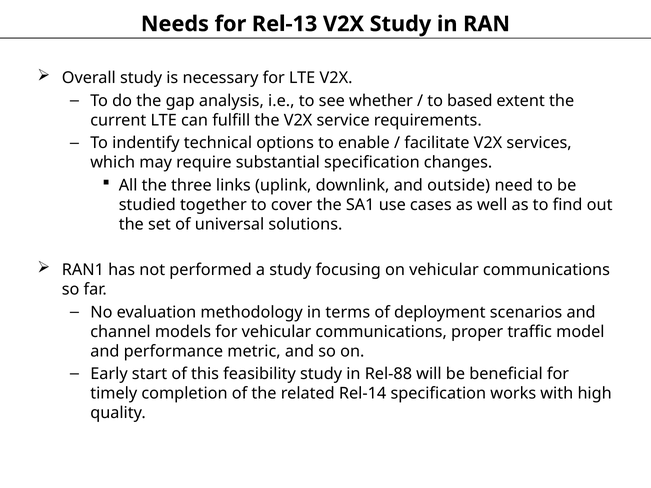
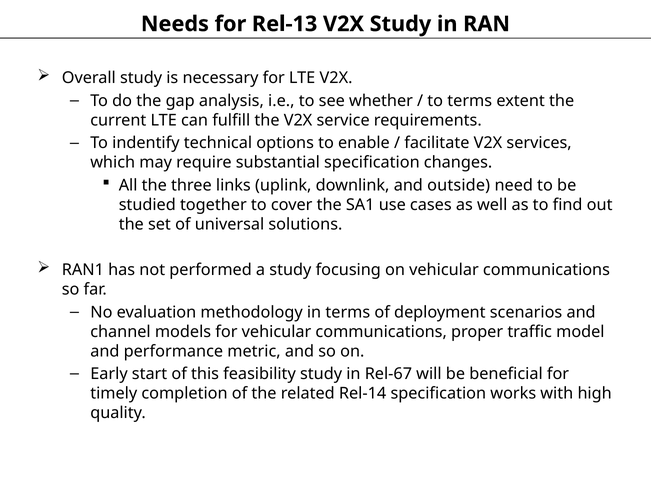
to based: based -> terms (470, 101)
Rel-88: Rel-88 -> Rel-67 (388, 374)
